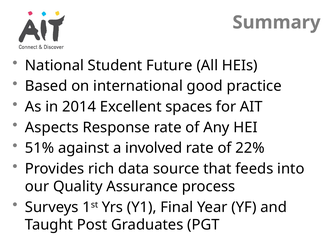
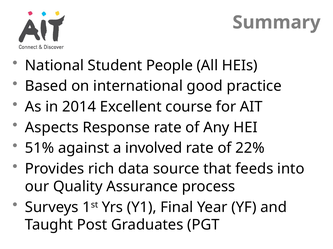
Future: Future -> People (170, 66)
spaces: spaces -> course (189, 107)
